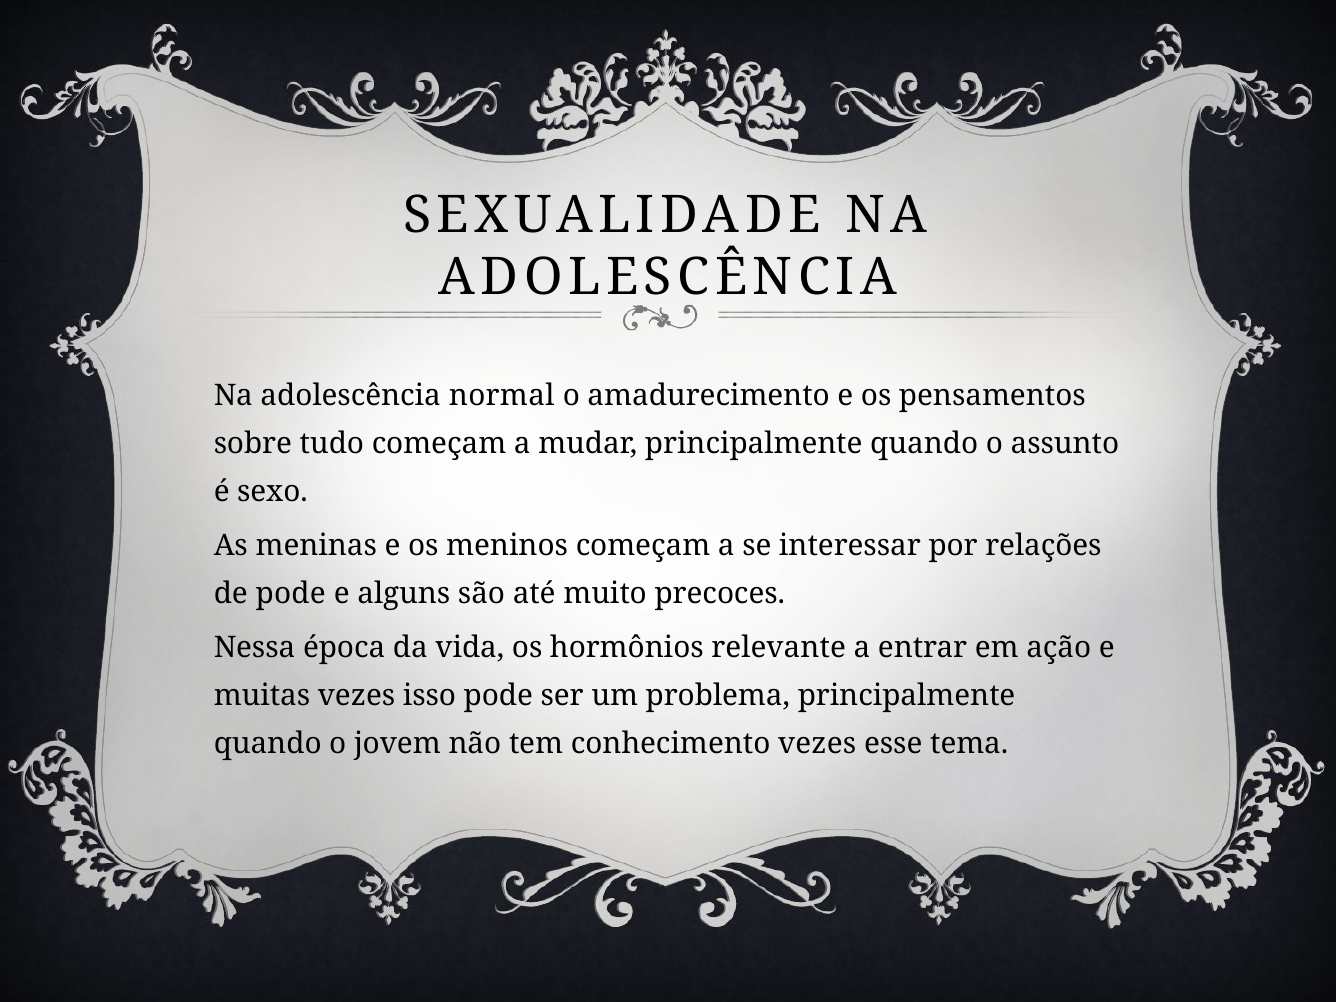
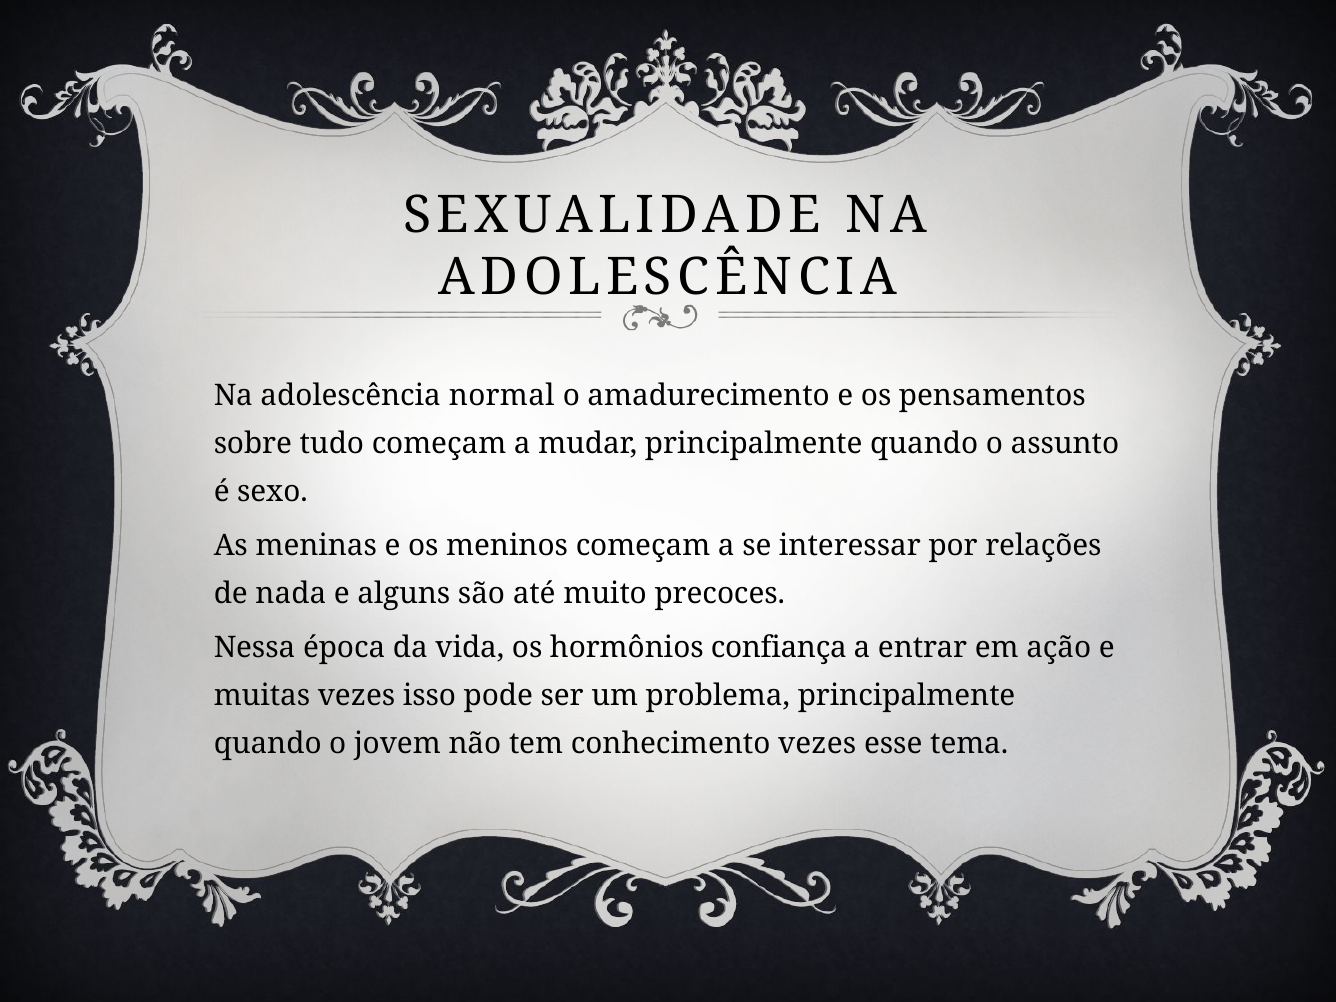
de pode: pode -> nada (291, 593)
relevante: relevante -> confiança (779, 647)
